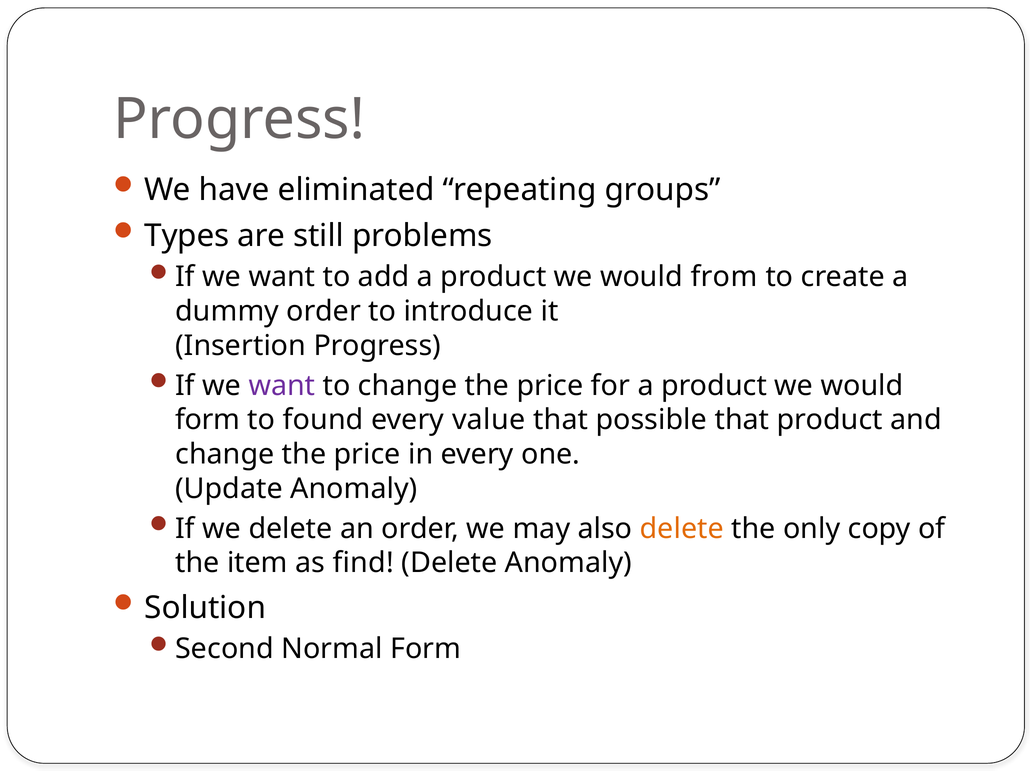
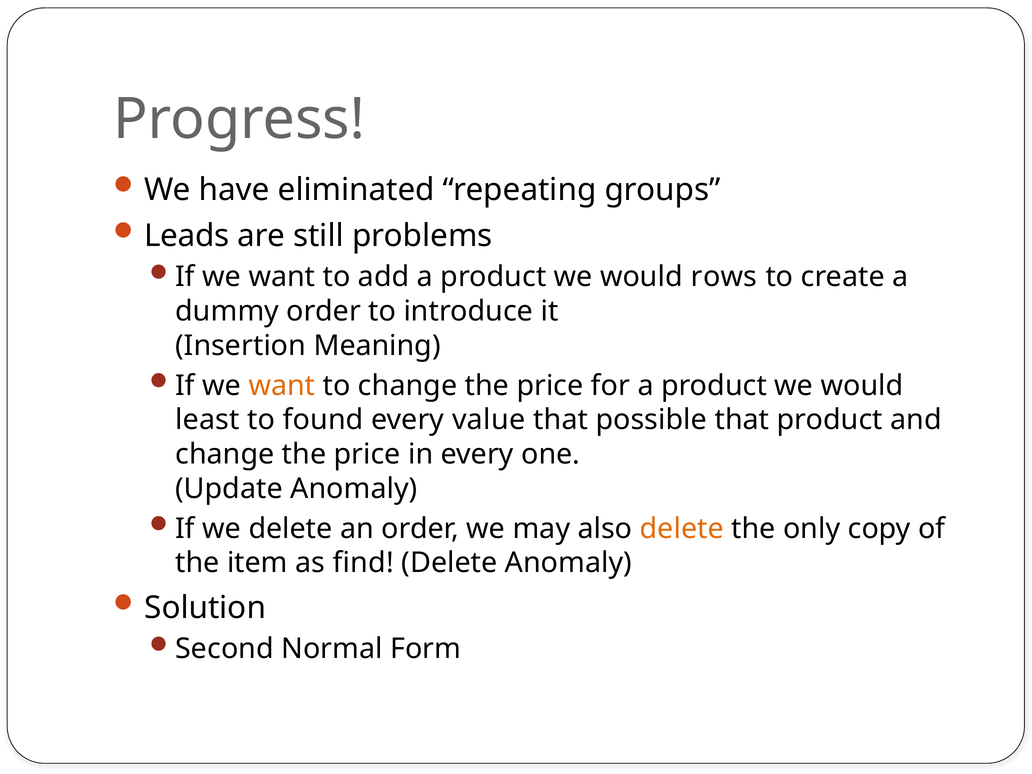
Types: Types -> Leads (187, 236)
from: from -> rows (724, 277)
Insertion Progress: Progress -> Meaning (377, 346)
want colour: purple -> orange (282, 386)
form: form -> least (207, 420)
